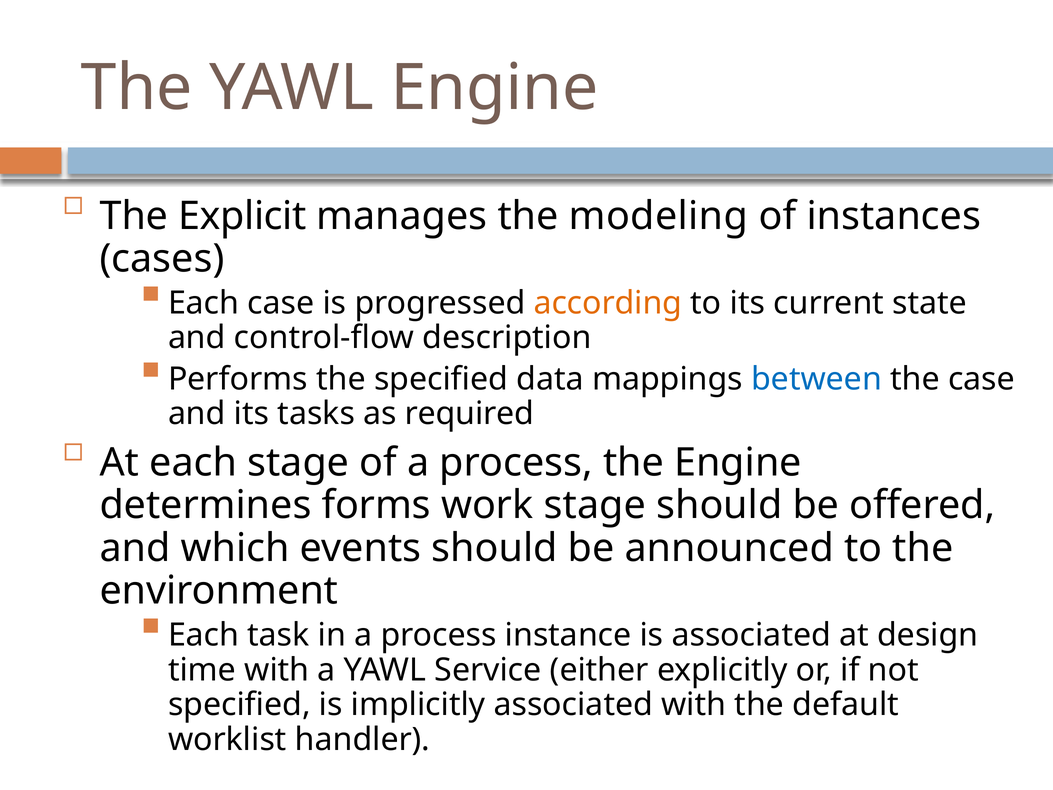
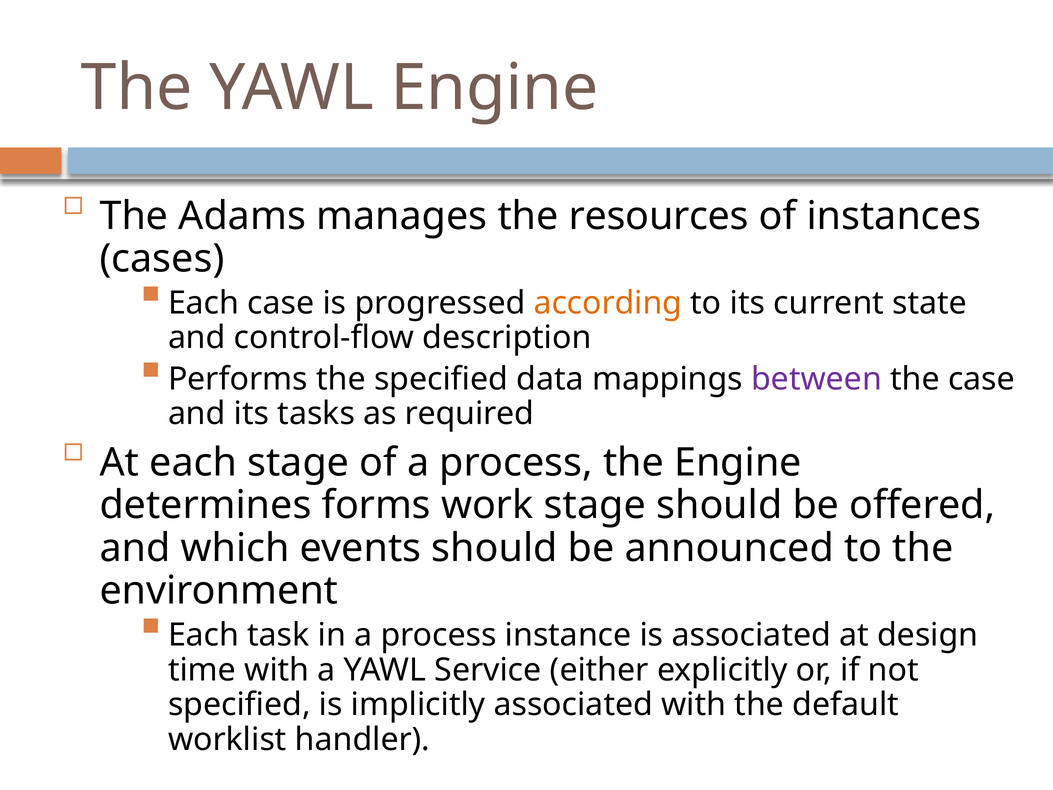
Explicit: Explicit -> Adams (242, 216)
modeling: modeling -> resources (659, 216)
between colour: blue -> purple (817, 379)
